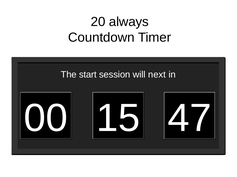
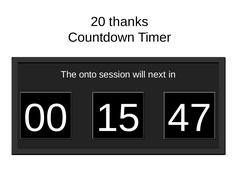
always: always -> thanks (129, 22)
The start: start -> onto (88, 75)
